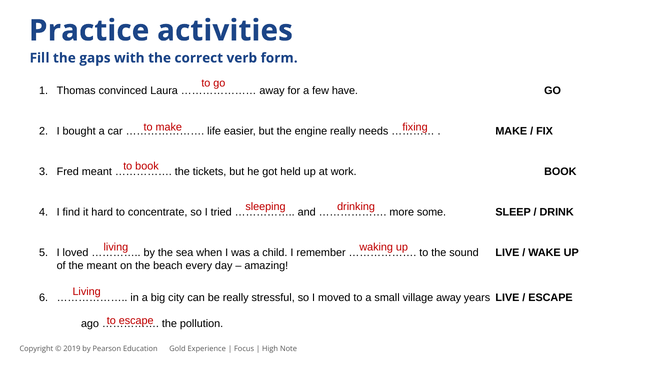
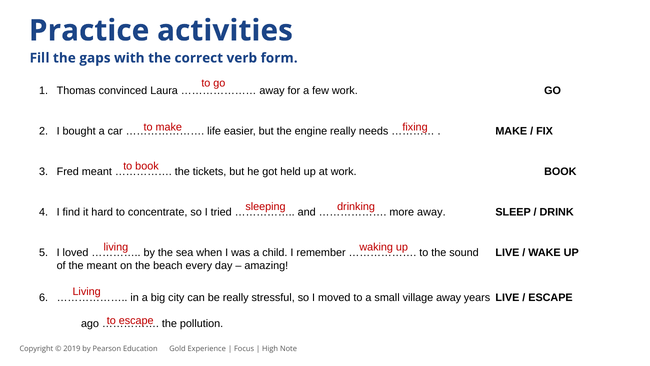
few have: have -> work (345, 91)
more some: some -> away (431, 212)
